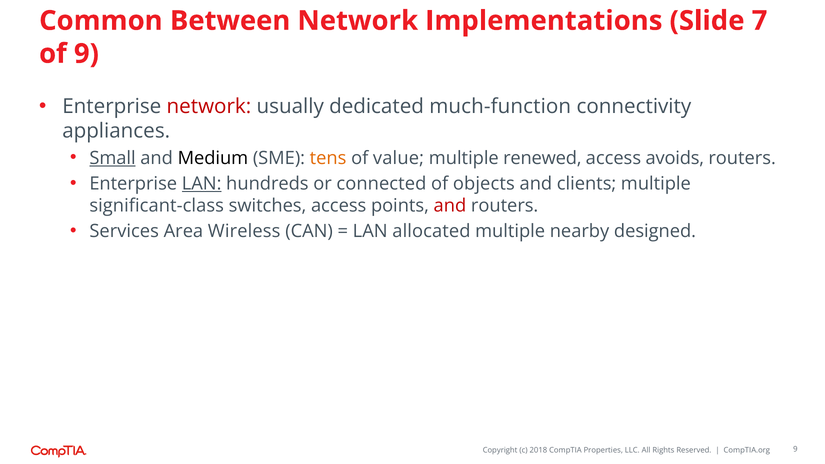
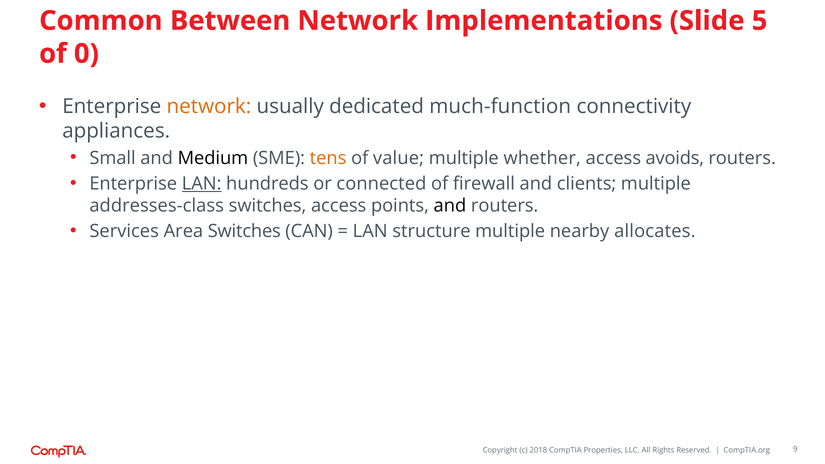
7: 7 -> 5 (760, 21)
of 9: 9 -> 0 (86, 54)
network colour: red -> orange (209, 106)
Small underline: present -> none (113, 158)
renewed: renewed -> whether (542, 158)
objects: objects -> firewall (484, 184)
significant-class: significant-class -> addresses-class (157, 206)
and colour: red -> black (450, 206)
Area Wireless: Wireless -> Switches (244, 231)
allocated: allocated -> structure (431, 231)
designed: designed -> allocates (655, 231)
